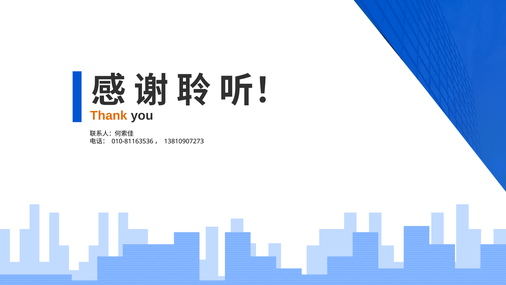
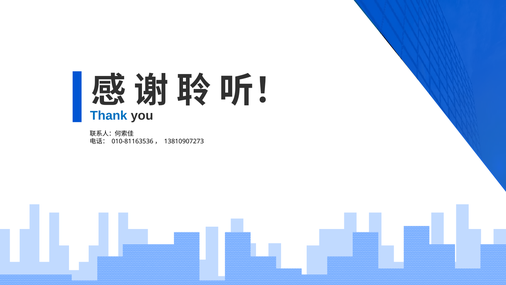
Thank colour: orange -> blue (109, 116)
